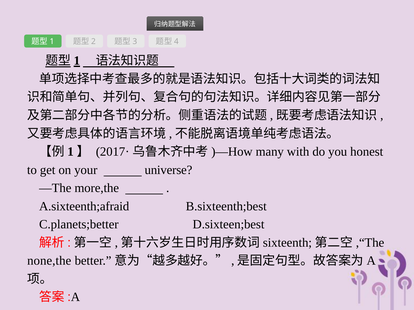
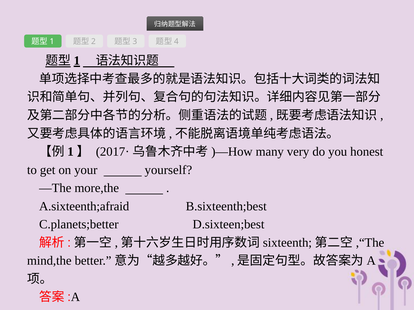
with: with -> very (298, 152)
universe: universe -> yourself (168, 170)
none,the: none,the -> mind,the (49, 261)
